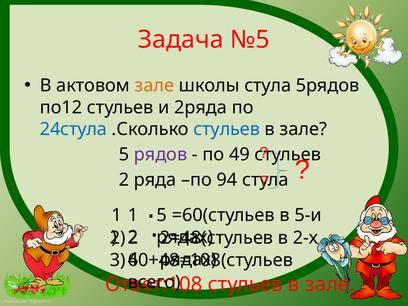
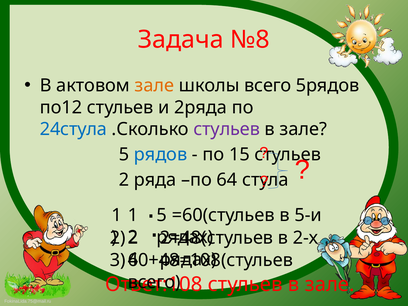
№5: №5 -> №8 (250, 39)
школы стула: стула -> всего (268, 86)
стульев colour: blue -> purple (227, 129)
рядов colour: purple -> blue (161, 155)
49: 49 -> 15 (239, 155)
94: 94 -> 64 (227, 180)
